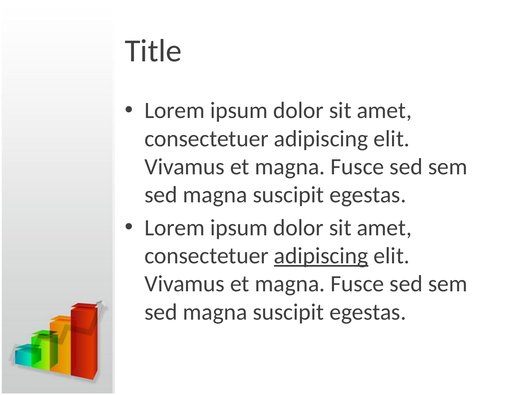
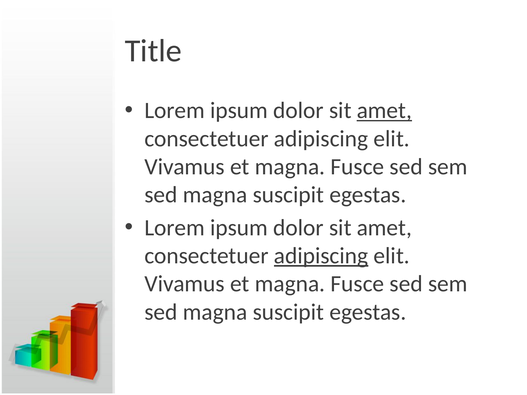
amet underline: none -> present (384, 111)
